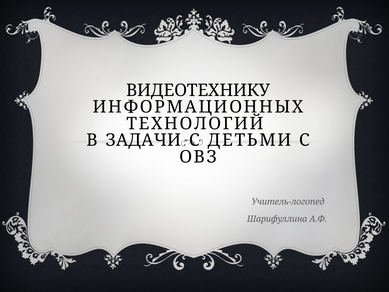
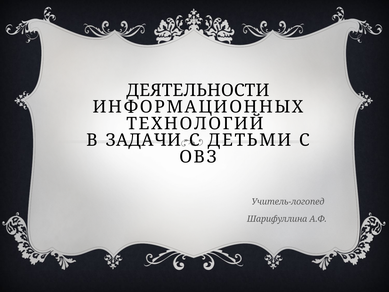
ВИДЕОТЕХНИКУ: ВИДЕОТЕХНИКУ -> ДЕЯТЕЛЬНОСТИ (198, 90)
